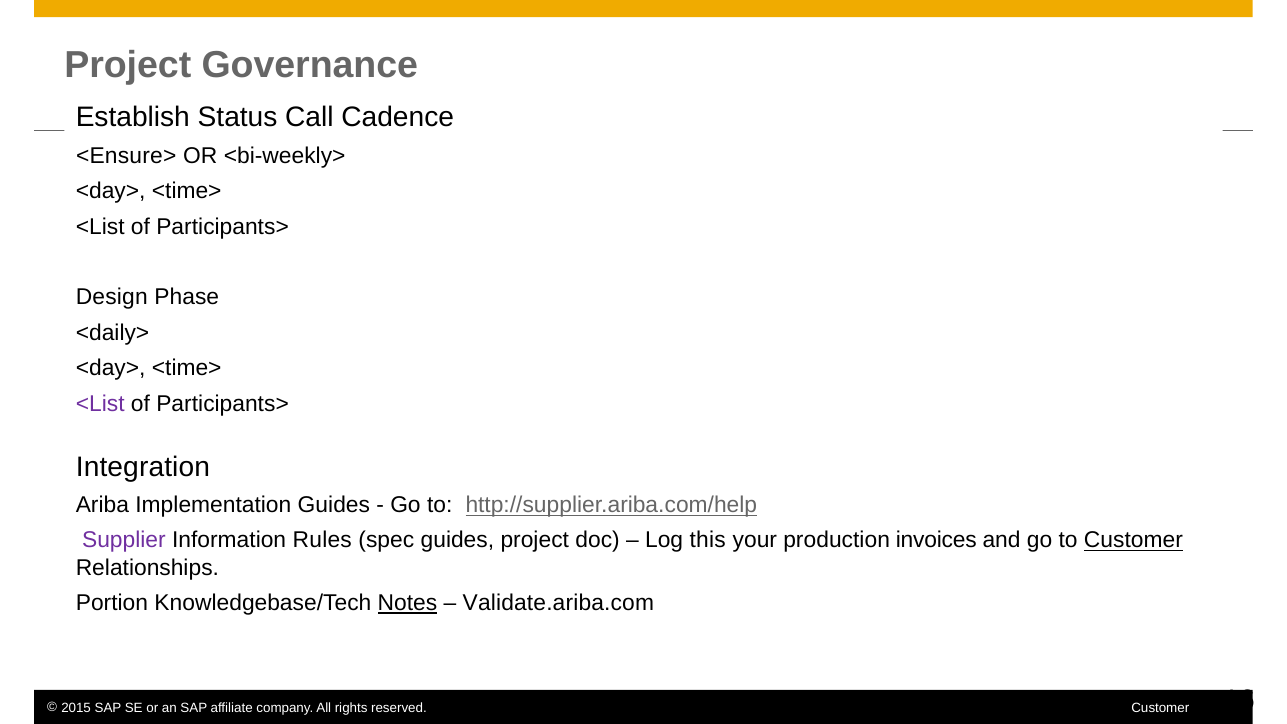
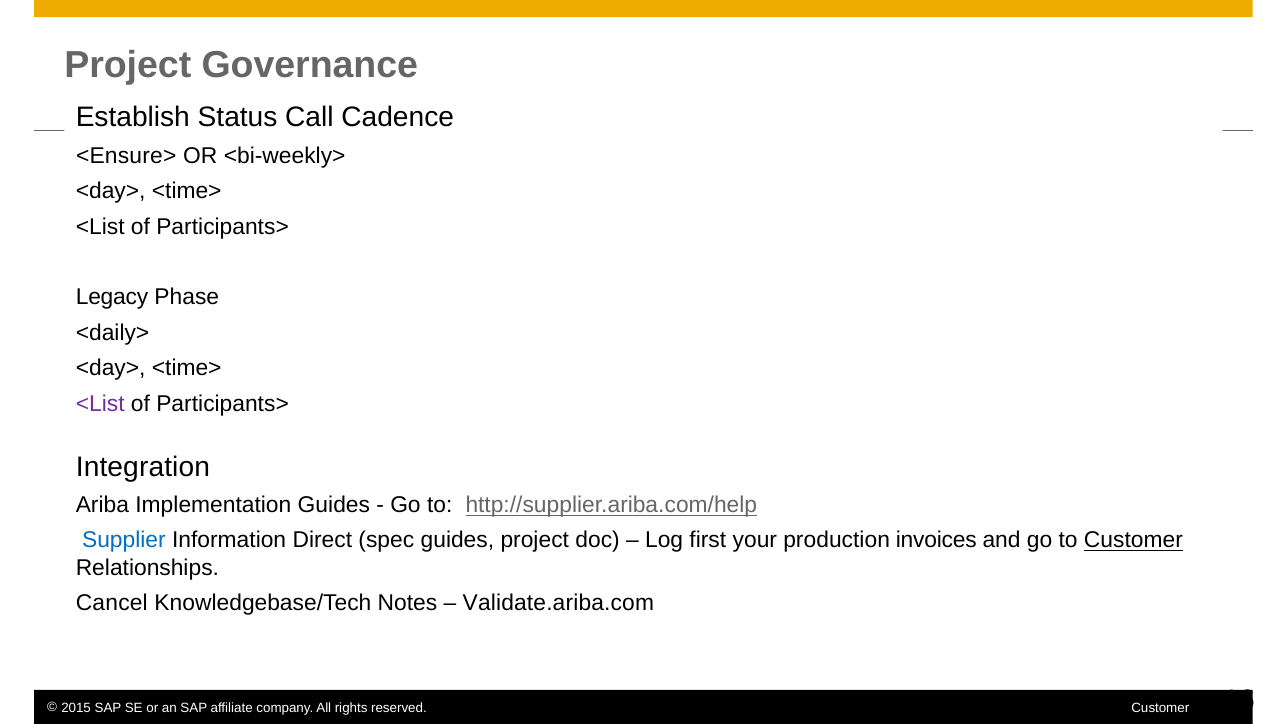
Design: Design -> Legacy (112, 297)
Supplier colour: purple -> blue (124, 540)
Rules: Rules -> Direct (322, 540)
this: this -> first (708, 540)
Portion: Portion -> Cancel (112, 603)
Notes underline: present -> none (407, 603)
